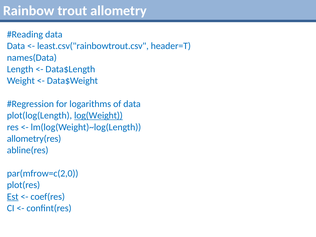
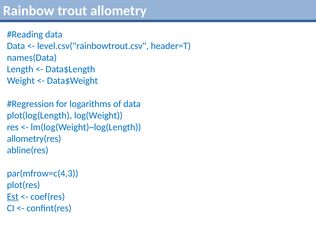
least.csv("rainbowtrout.csv: least.csv("rainbowtrout.csv -> level.csv("rainbowtrout.csv (93, 46)
log(Weight underline: present -> none (98, 116)
par(mfrow=c(2,0: par(mfrow=c(2,0 -> par(mfrow=c(4,3 (43, 173)
